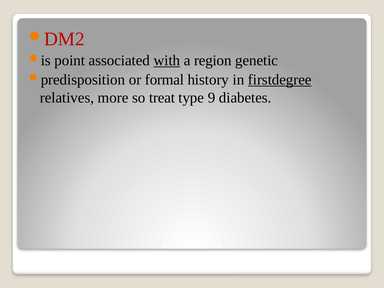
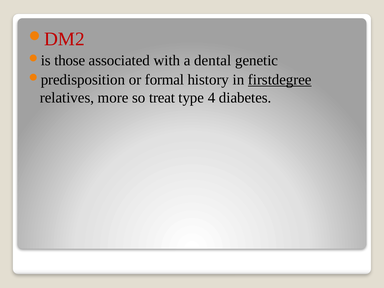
point: point -> those (70, 60)
with underline: present -> none (167, 60)
region: region -> dental (213, 60)
9: 9 -> 4 (211, 98)
